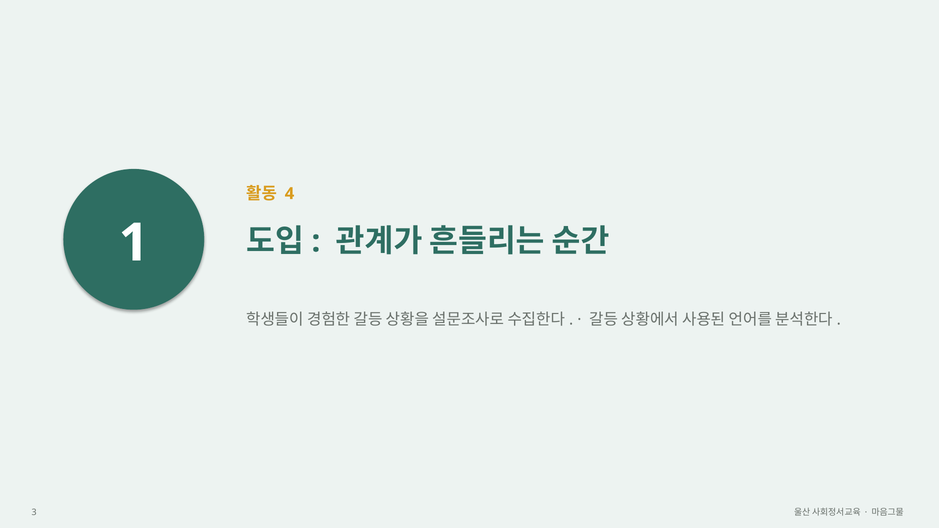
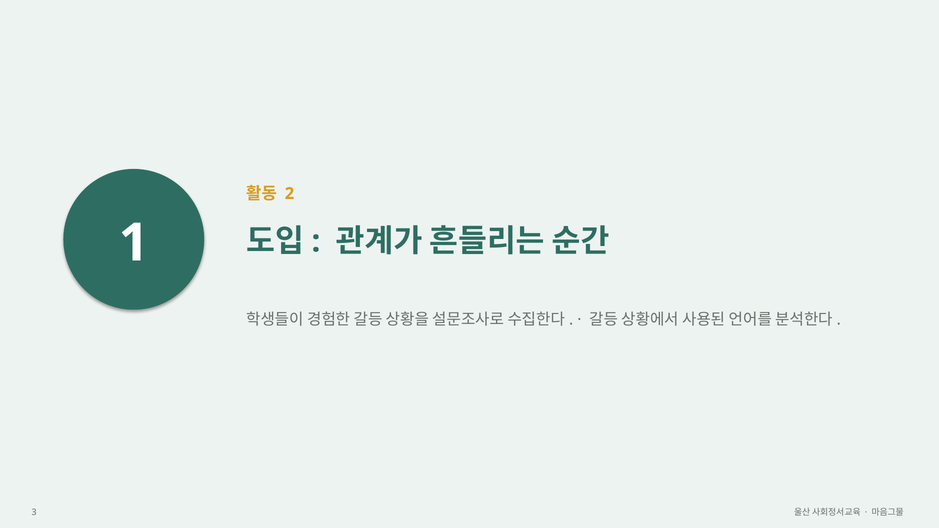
4: 4 -> 2 (289, 194)
